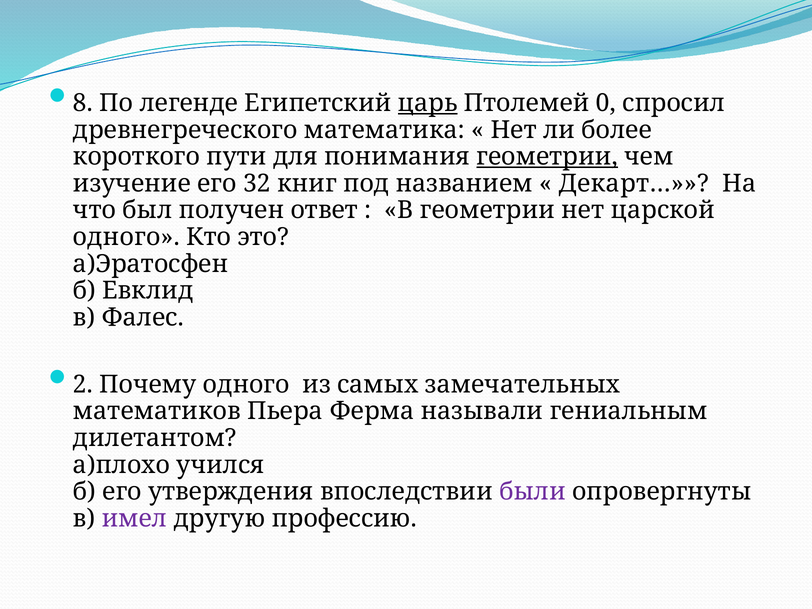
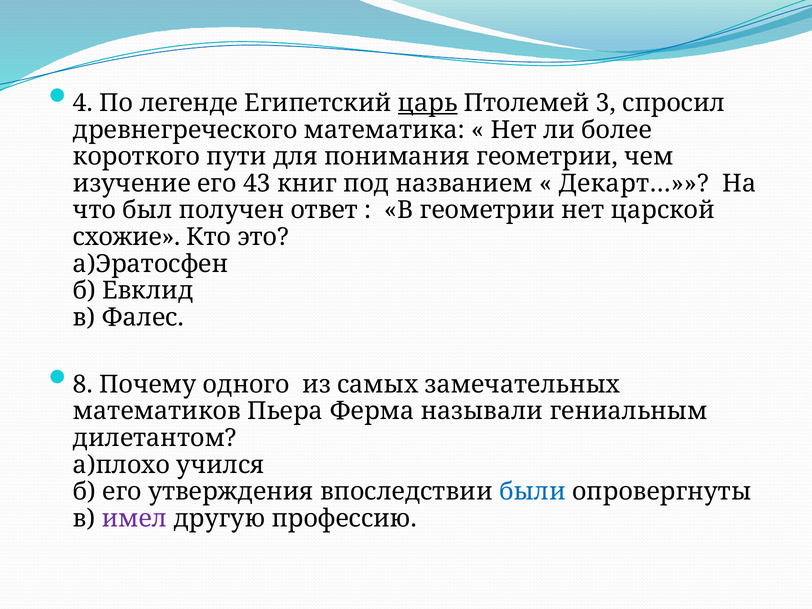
8: 8 -> 4 (83, 103)
0: 0 -> 3 (606, 103)
геометрии underline: present -> none (547, 157)
32: 32 -> 43 (257, 183)
одного: одного -> схожие (127, 237)
2: 2 -> 8 (83, 384)
были colour: purple -> blue (532, 492)
